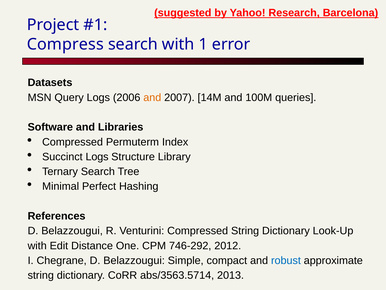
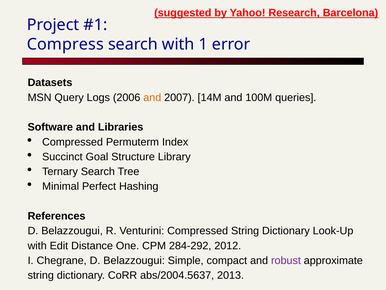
Succinct Logs: Logs -> Goal (97, 157)
746-292: 746-292 -> 284-292 (190, 245)
robust colour: blue -> purple (286, 260)
abs/3563.5714: abs/3563.5714 -> abs/2004.5637 (177, 275)
